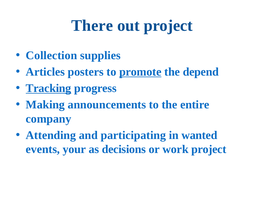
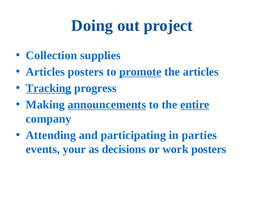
There: There -> Doing (92, 26)
the depend: depend -> articles (201, 72)
announcements underline: none -> present (107, 105)
entire underline: none -> present (195, 105)
wanted: wanted -> parties (199, 135)
work project: project -> posters (209, 149)
